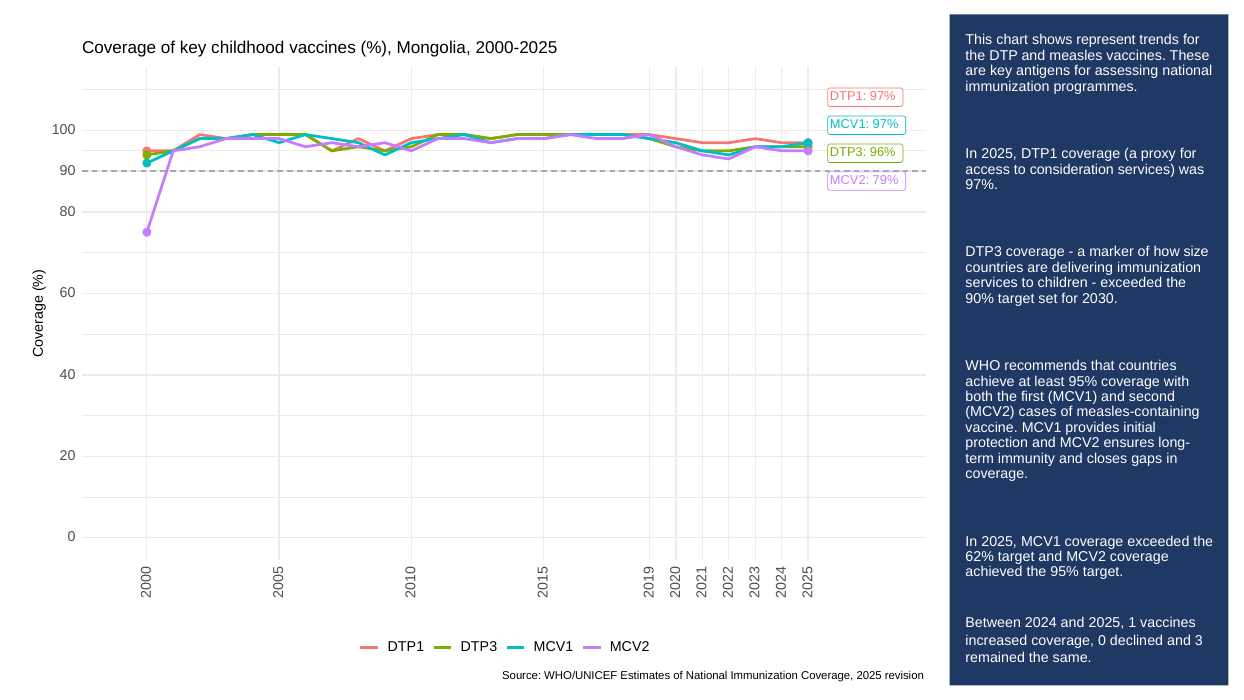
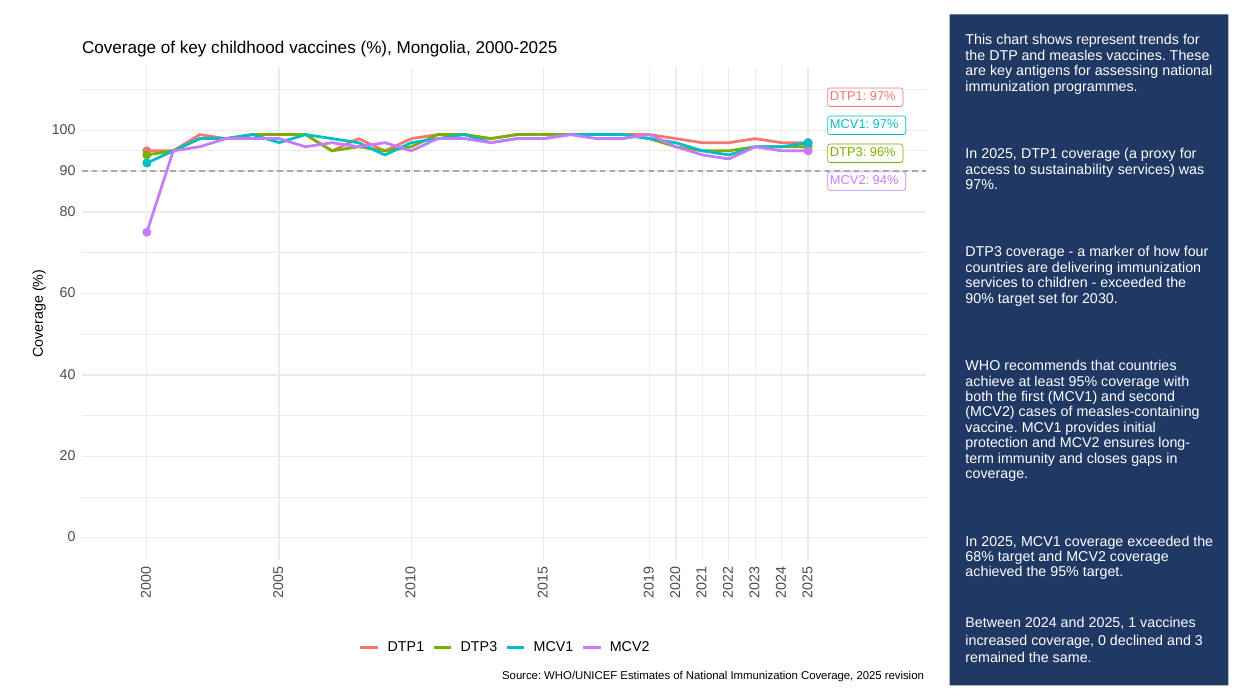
consideration: consideration -> sustainability (1072, 169)
79%: 79% -> 94% (886, 180)
size: size -> four (1196, 252)
62%: 62% -> 68% (980, 557)
